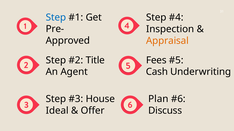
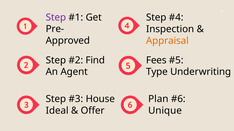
Step colour: blue -> purple (56, 17)
Title: Title -> Find (95, 60)
Cash: Cash -> Type (157, 72)
Discuss: Discuss -> Unique (165, 111)
